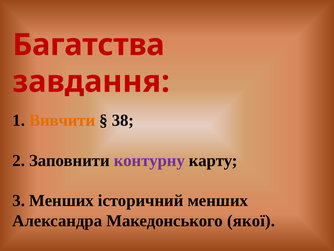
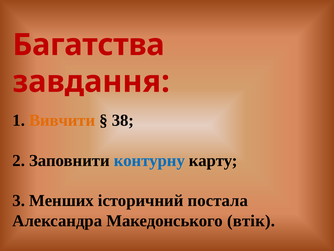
контурну colour: purple -> blue (149, 160)
історичний менших: менших -> постала (218, 200)
якої: якої -> втік (251, 220)
